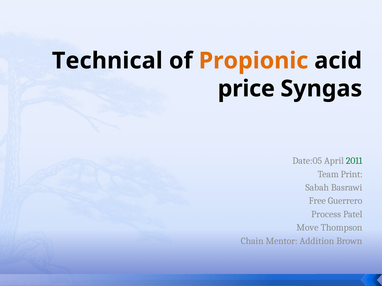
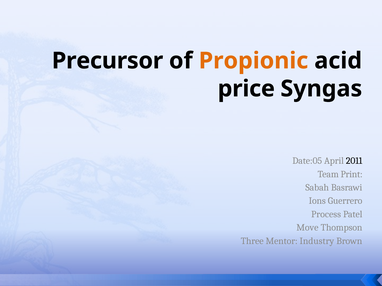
Technical: Technical -> Precursor (108, 61)
2011 colour: green -> black (354, 161)
Free: Free -> Ions (317, 201)
Chain: Chain -> Three (252, 241)
Addition: Addition -> Industry (317, 241)
